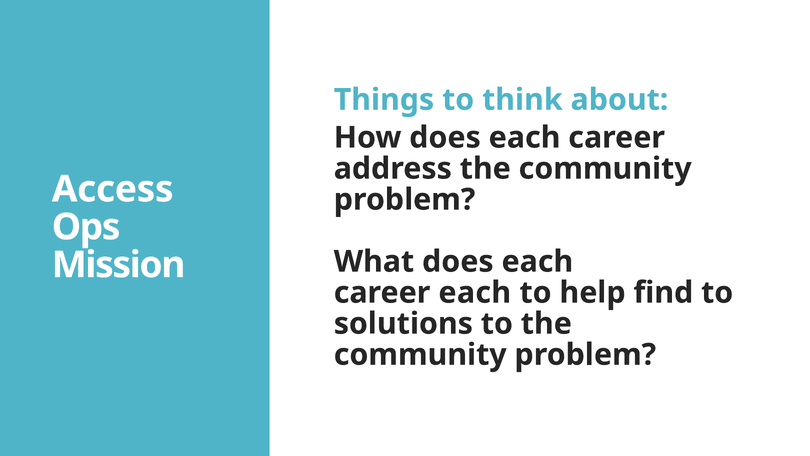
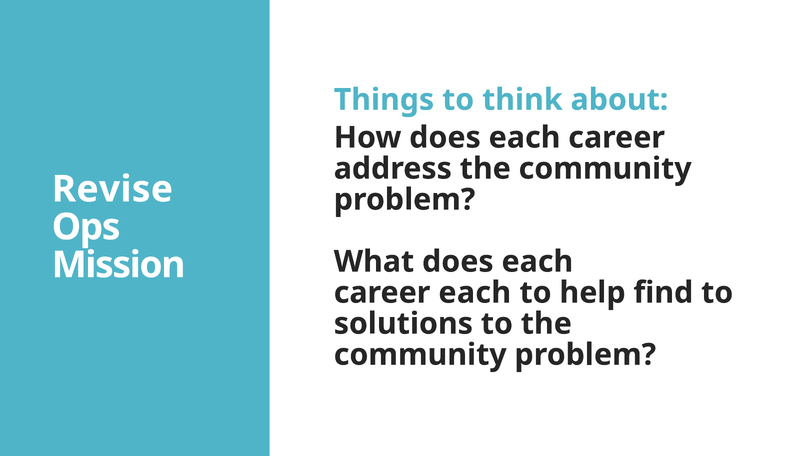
Access: Access -> Revise (112, 189)
